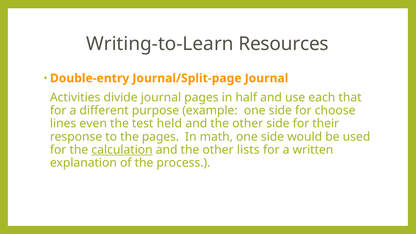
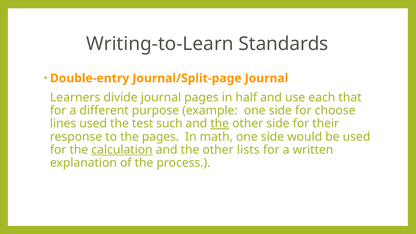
Resources: Resources -> Standards (284, 44)
Activities: Activities -> Learners (75, 97)
lines even: even -> used (93, 124)
held: held -> such (169, 124)
the underline: none -> present (220, 124)
